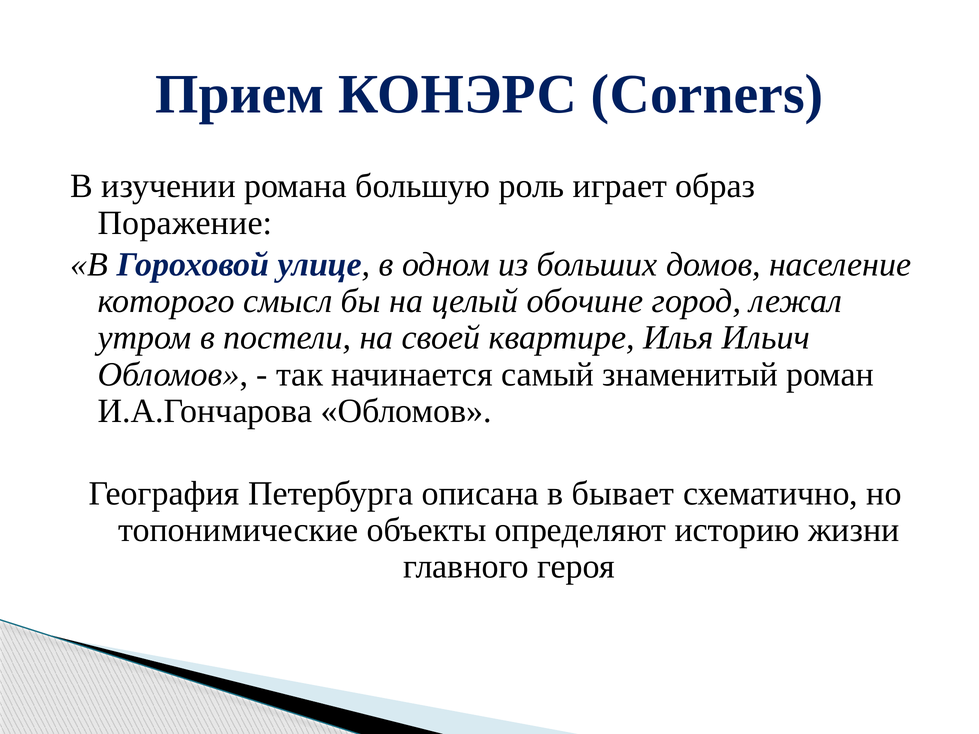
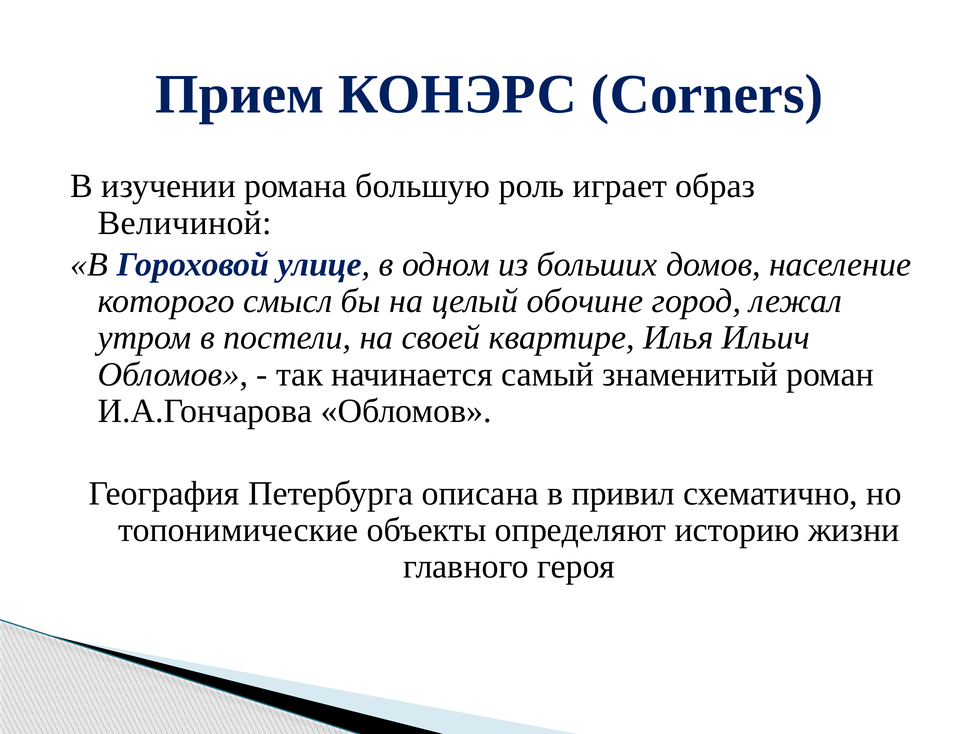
Поражение: Поражение -> Величиной (185, 223)
бывает: бывает -> привил (623, 494)
